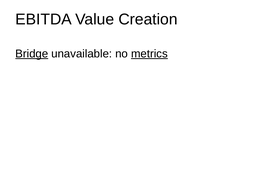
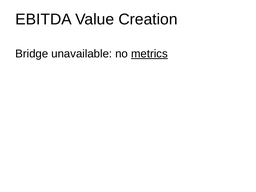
Bridge underline: present -> none (32, 54)
